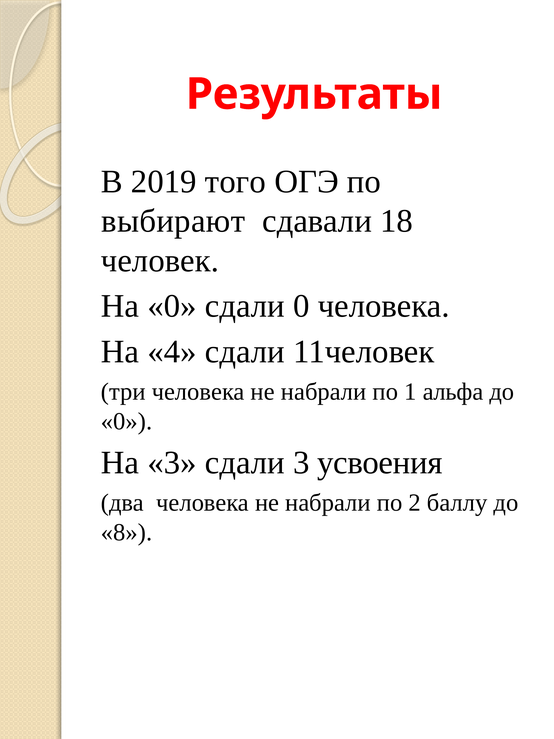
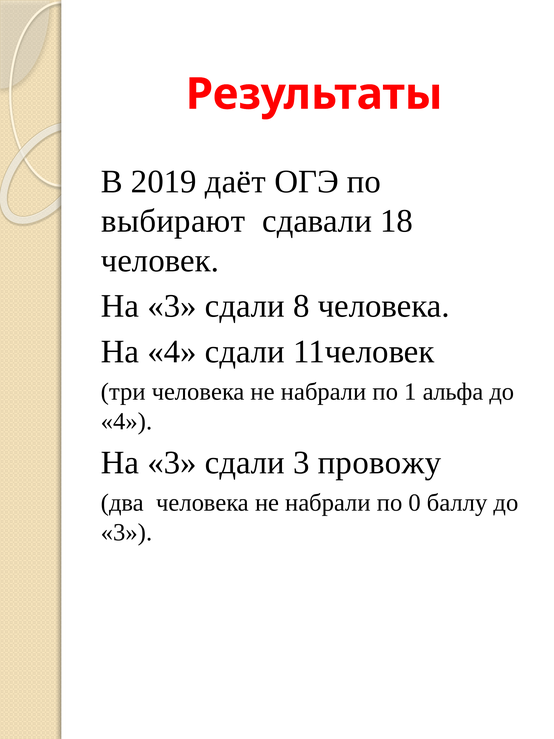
того: того -> даёт (235, 182)
0: 0 -> 3 (172, 306)
сдали 0: 0 -> 8 (301, 306)
0: 0 -> 4 (127, 421)
усвоения: усвоения -> провожу (379, 462)
2: 2 -> 0 (415, 502)
8: 8 -> 3 (127, 532)
